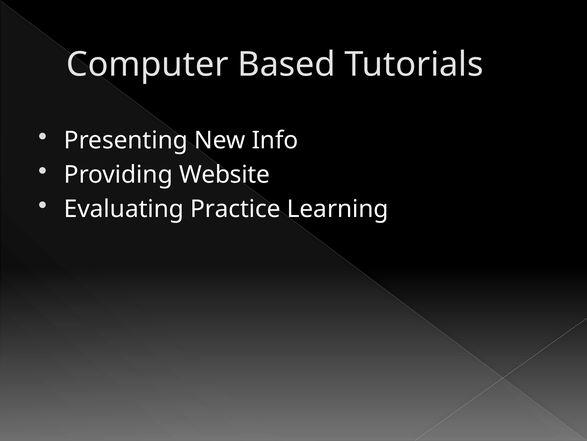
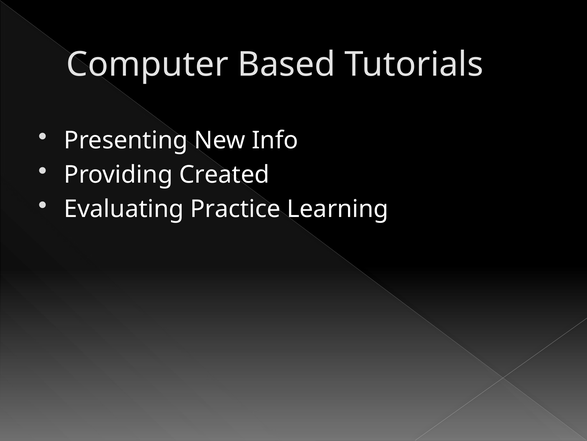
Website: Website -> Created (224, 174)
